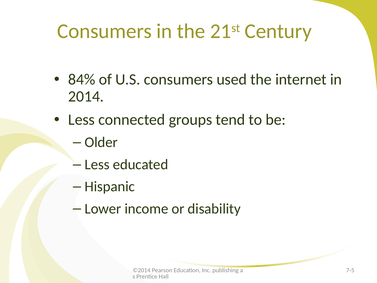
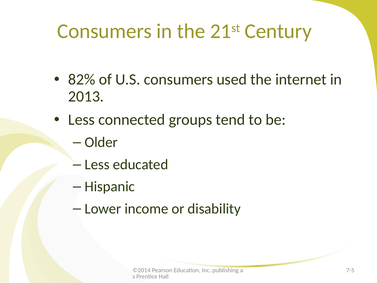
84%: 84% -> 82% (82, 79)
2014: 2014 -> 2013 (86, 96)
